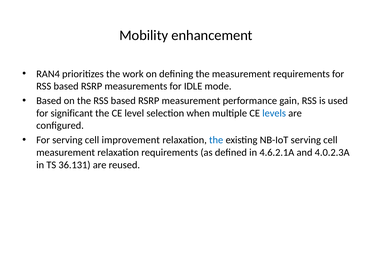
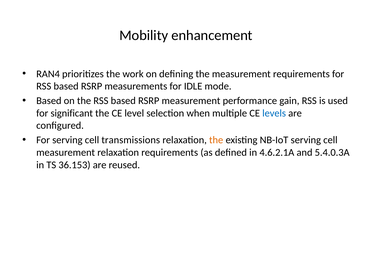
improvement: improvement -> transmissions (131, 140)
the colour: blue -> orange (216, 140)
4.0.2.3A: 4.0.2.3A -> 5.4.0.3A (332, 152)
36.131: 36.131 -> 36.153 (74, 165)
